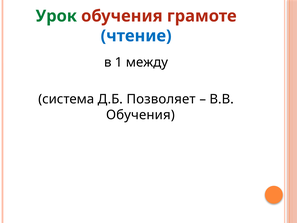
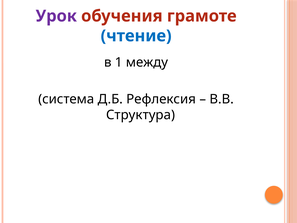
Урок colour: green -> purple (56, 16)
Позволяет: Позволяет -> Рефлексия (161, 99)
Обучения: Обучения -> Структура (141, 115)
